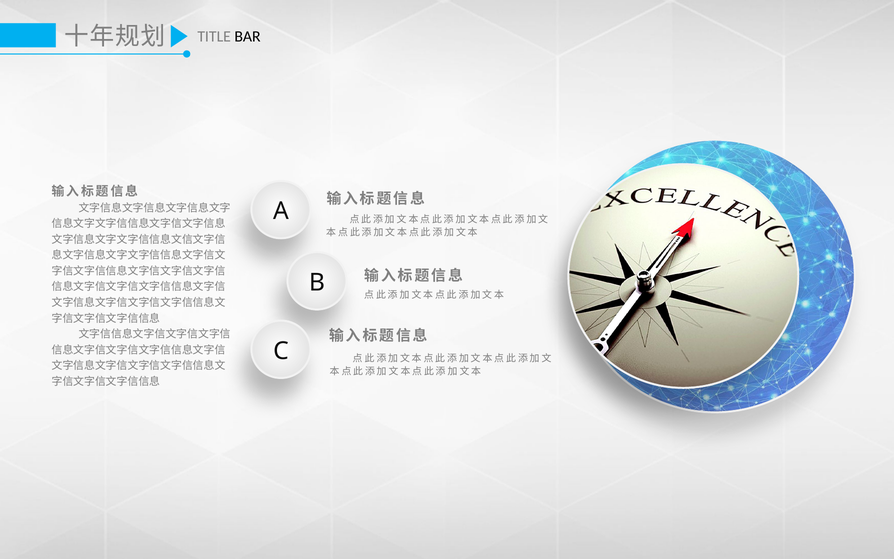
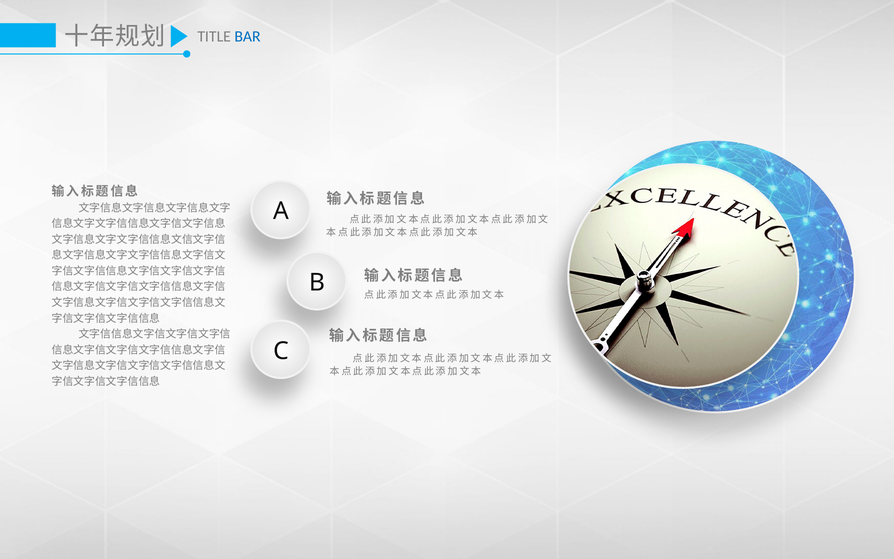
BAR colour: black -> blue (247, 36)
